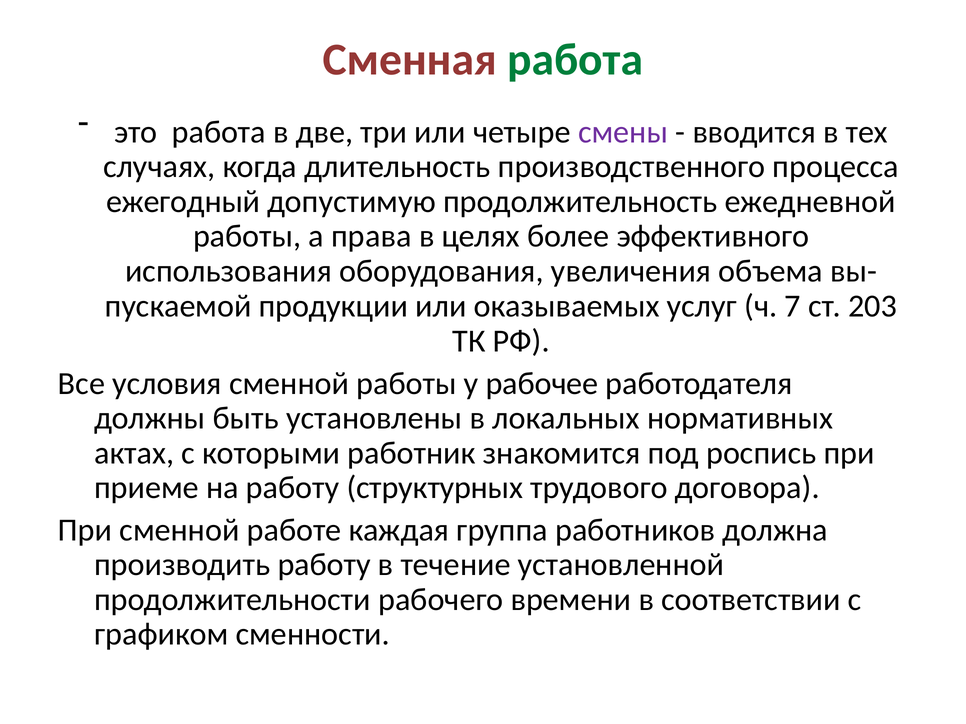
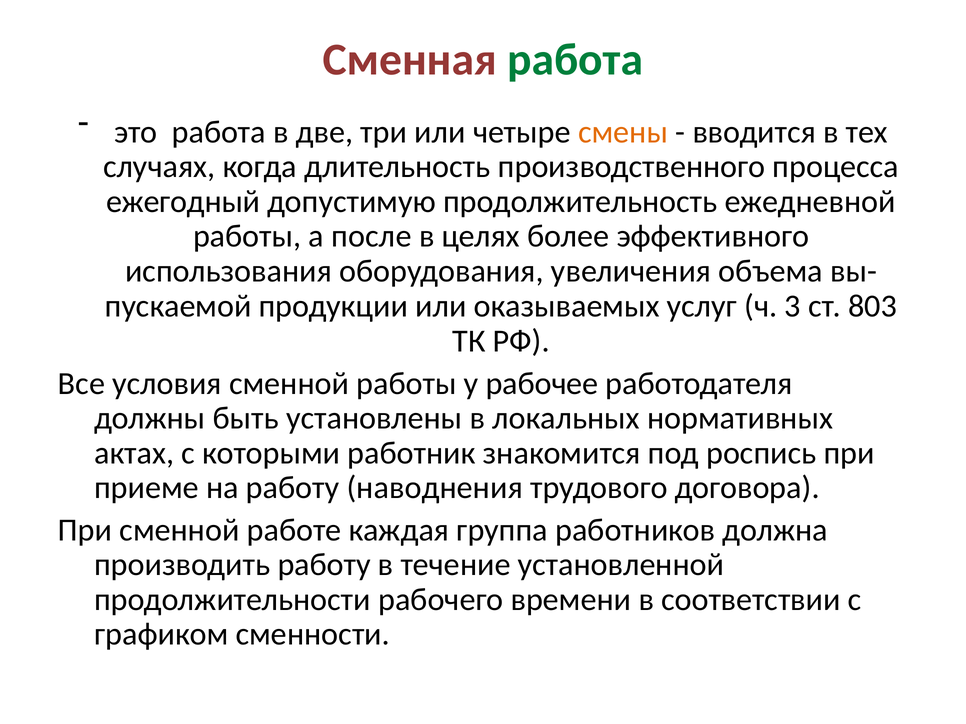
смены colour: purple -> orange (623, 132)
права: права -> после (371, 236)
7: 7 -> 3 (793, 306)
203: 203 -> 803 (873, 306)
структурных: структурных -> наводнения (435, 488)
